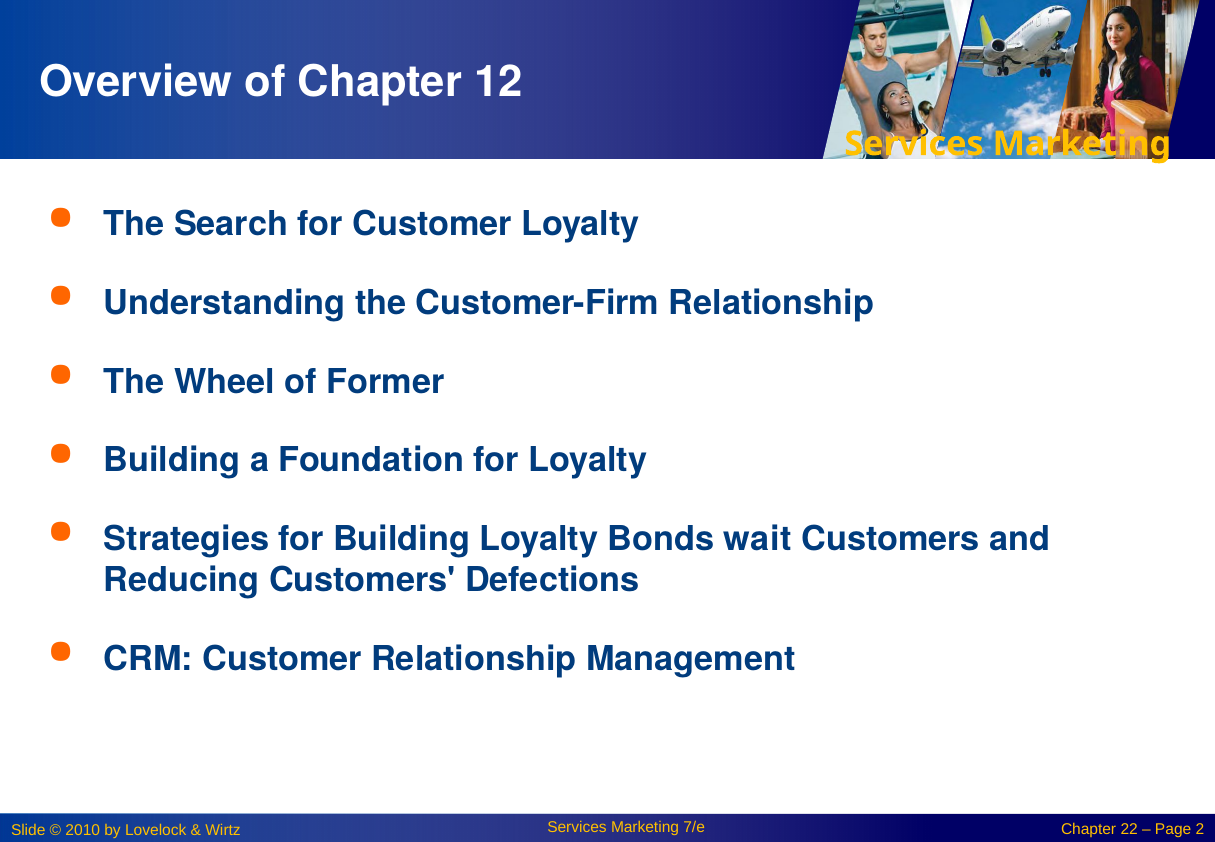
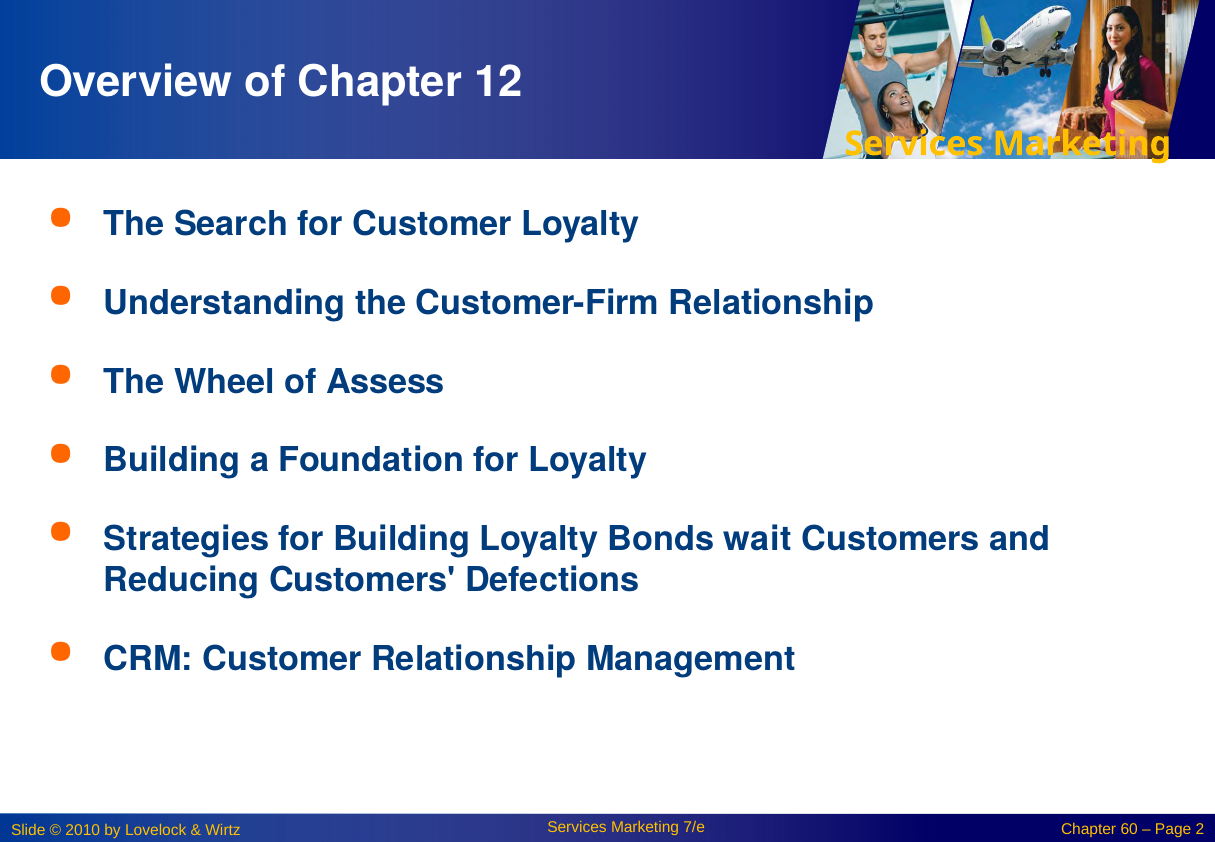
Former: Former -> Assess (385, 382)
22: 22 -> 60 (1129, 829)
